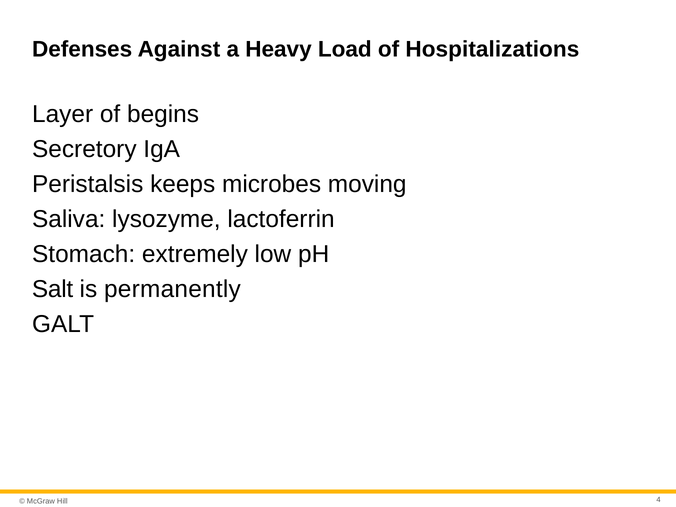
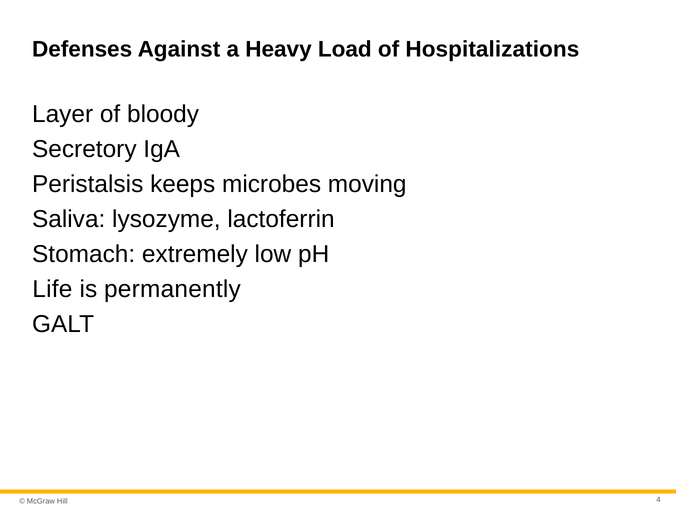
begins: begins -> bloody (163, 114)
Salt: Salt -> Life (52, 289)
